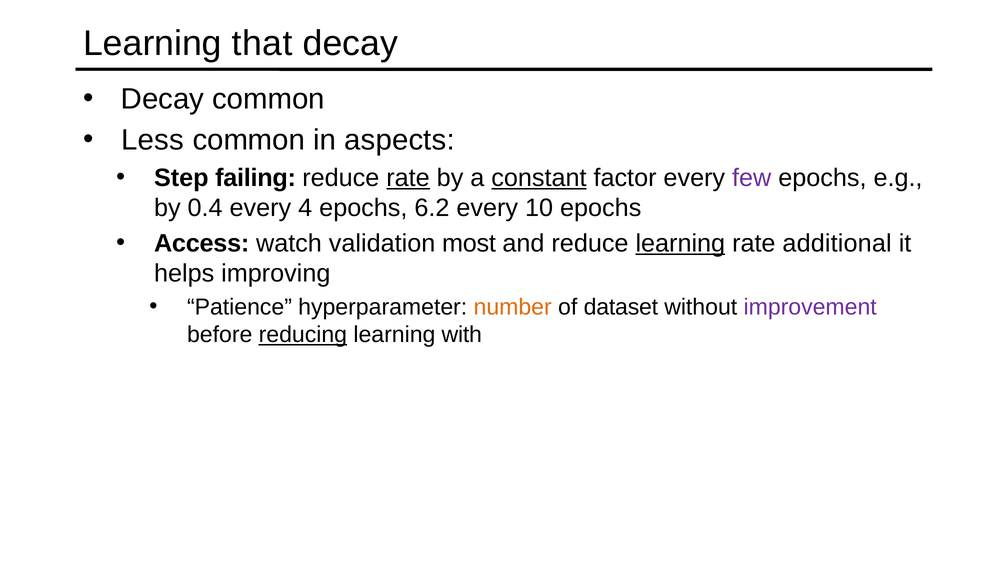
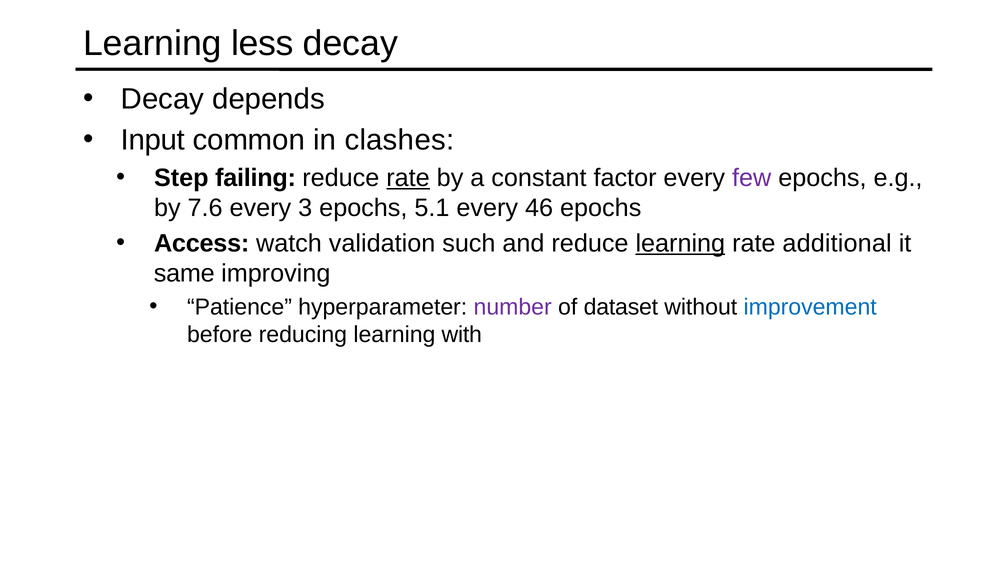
that: that -> less (262, 43)
Decay common: common -> depends (269, 99)
Less: Less -> Input (153, 140)
aspects: aspects -> clashes (399, 140)
constant underline: present -> none (539, 178)
0.4: 0.4 -> 7.6 (205, 208)
4: 4 -> 3 (305, 208)
6.2: 6.2 -> 5.1 (432, 208)
10: 10 -> 46 (539, 208)
most: most -> such (469, 243)
helps: helps -> same (184, 274)
number colour: orange -> purple (513, 307)
improvement colour: purple -> blue (810, 307)
reducing underline: present -> none (303, 335)
